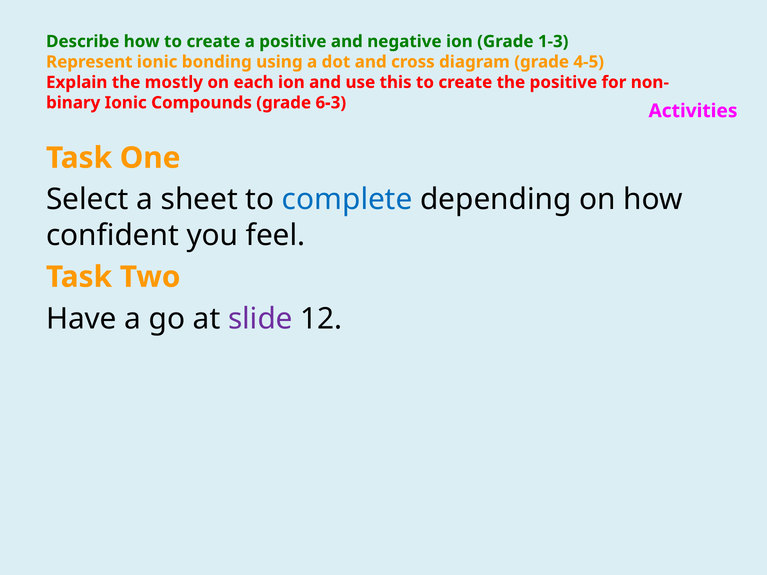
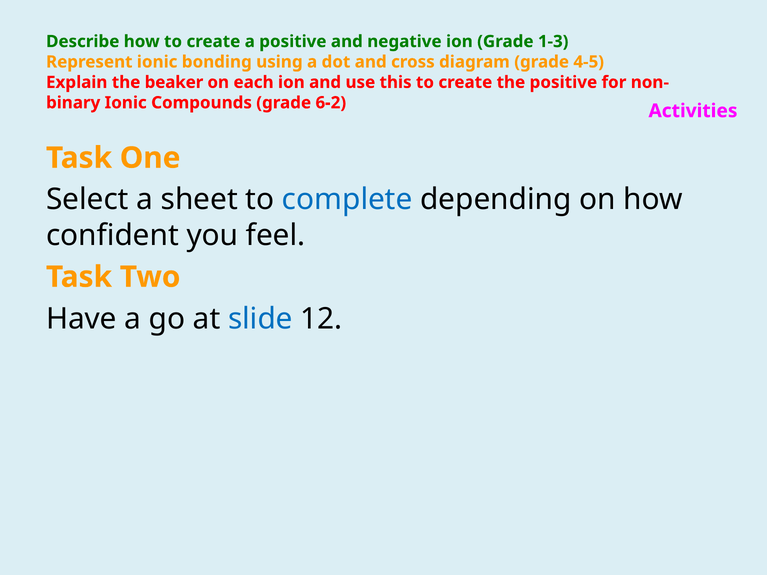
mostly: mostly -> beaker (174, 82)
6-3: 6-3 -> 6-2 (331, 103)
slide colour: purple -> blue (260, 319)
